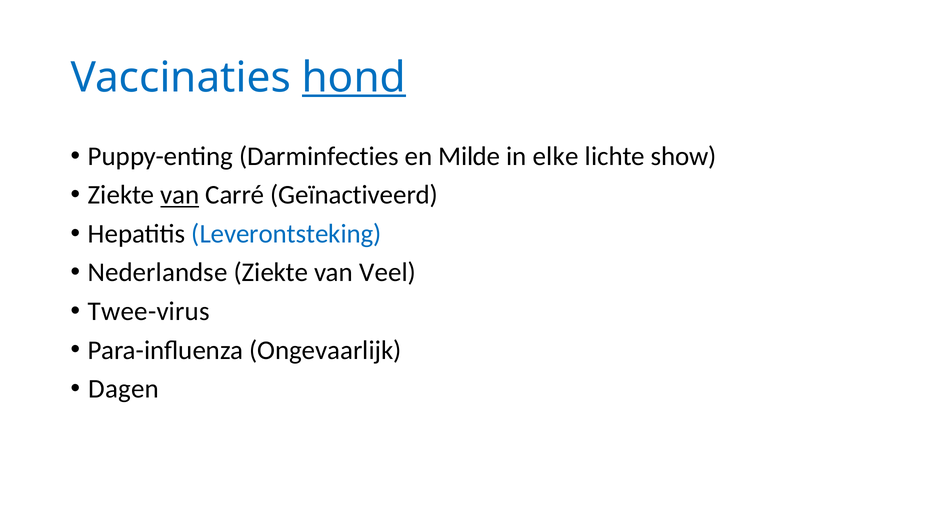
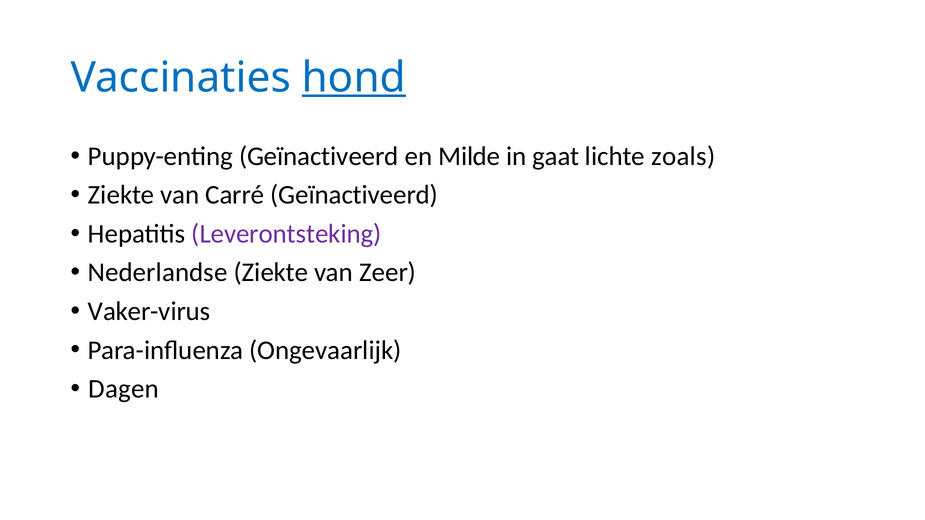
Puppy-enting Darminfecties: Darminfecties -> Geïnactiveerd (319, 156)
elke: elke -> gaat (556, 156)
show: show -> zoals (683, 156)
van underline: present -> none (180, 195)
Leverontsteking colour: blue -> purple (286, 234)
Veel: Veel -> Zeer (388, 273)
Twee-virus: Twee-virus -> Vaker-virus (149, 312)
